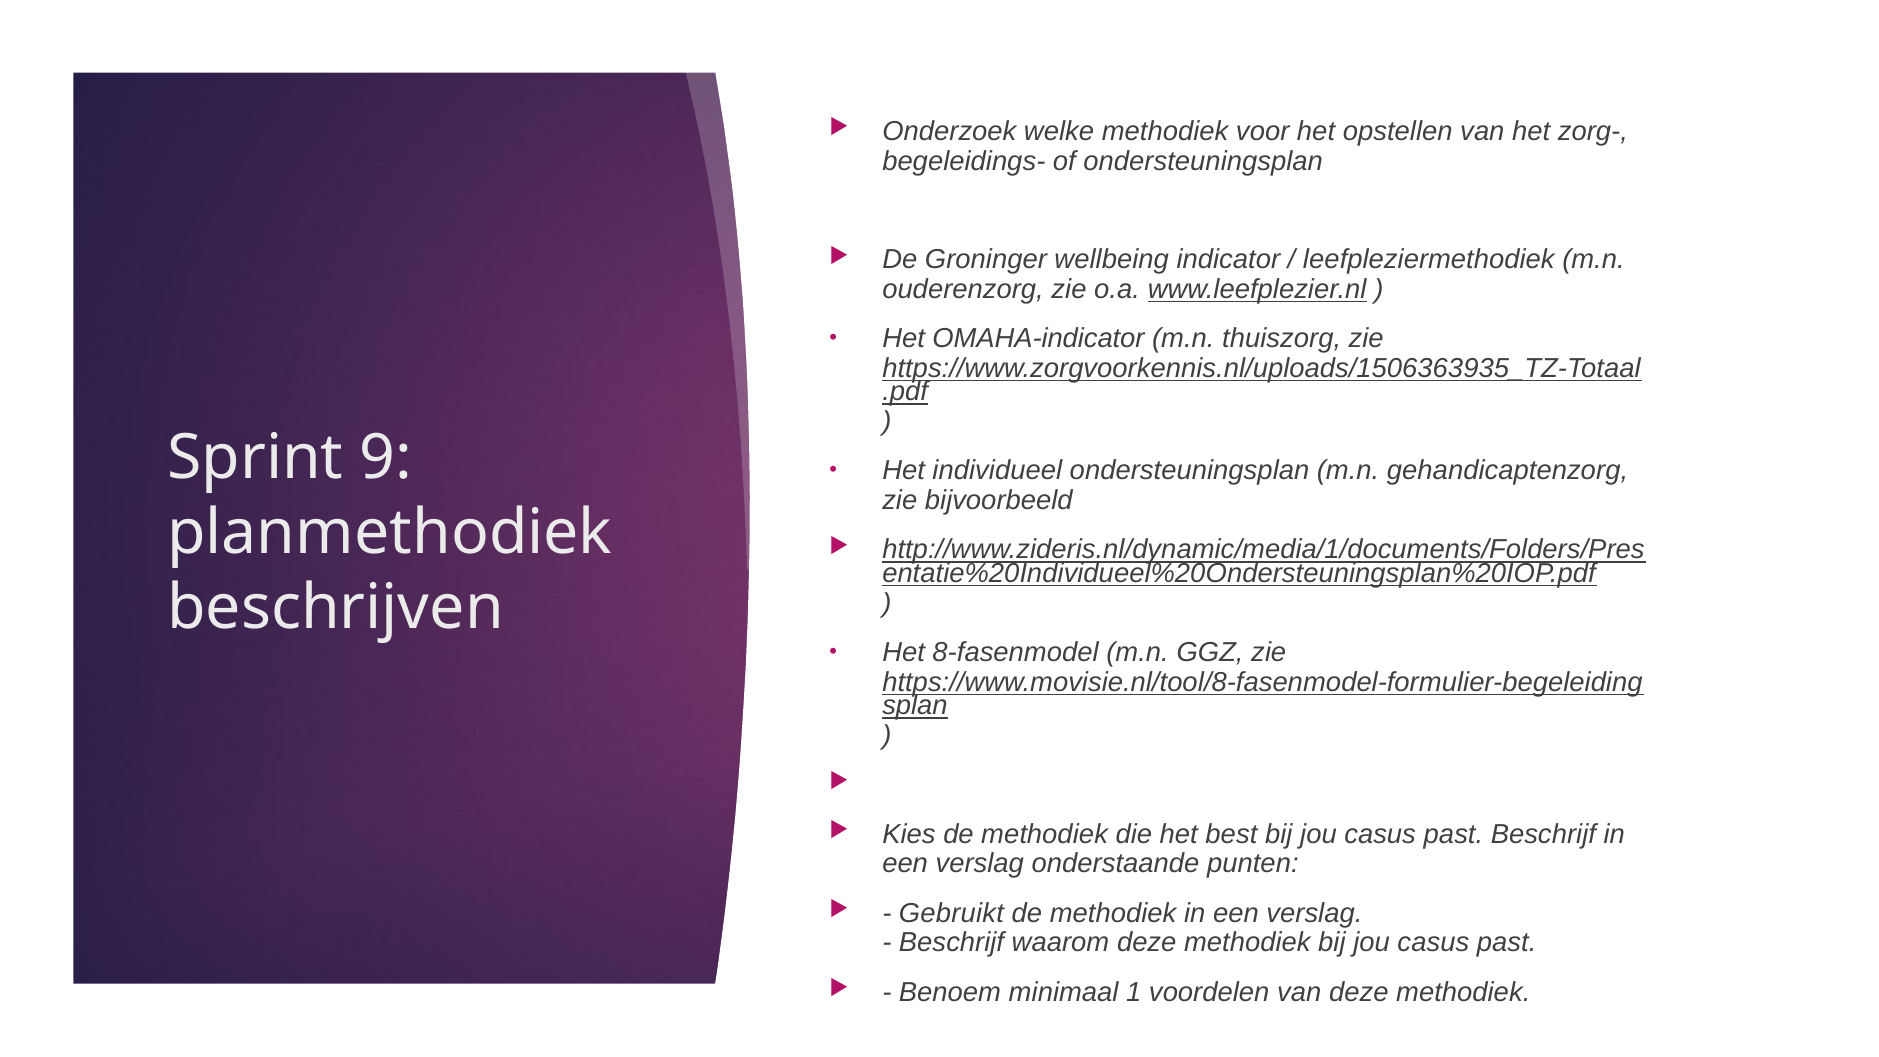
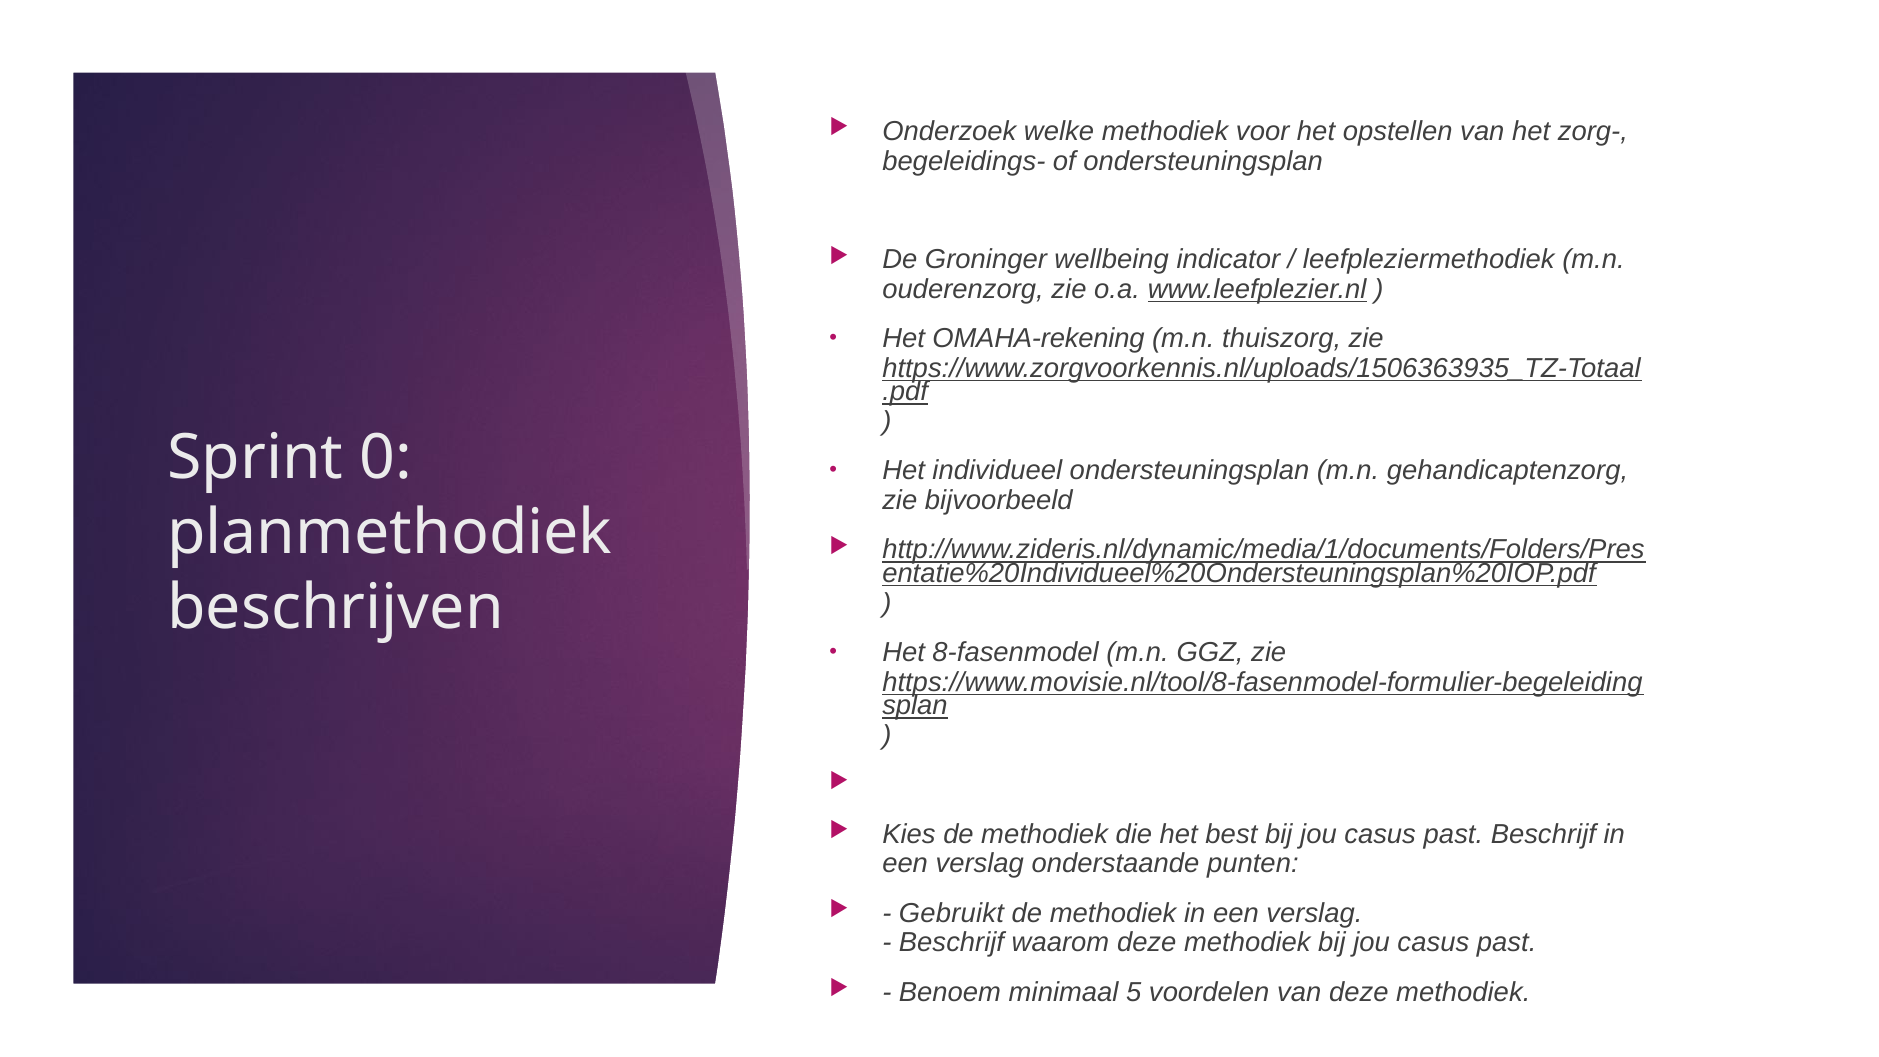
OMAHA-indicator: OMAHA-indicator -> OMAHA-rekening (1039, 338)
9: 9 -> 0 (386, 458)
1: 1 -> 5 (1134, 992)
